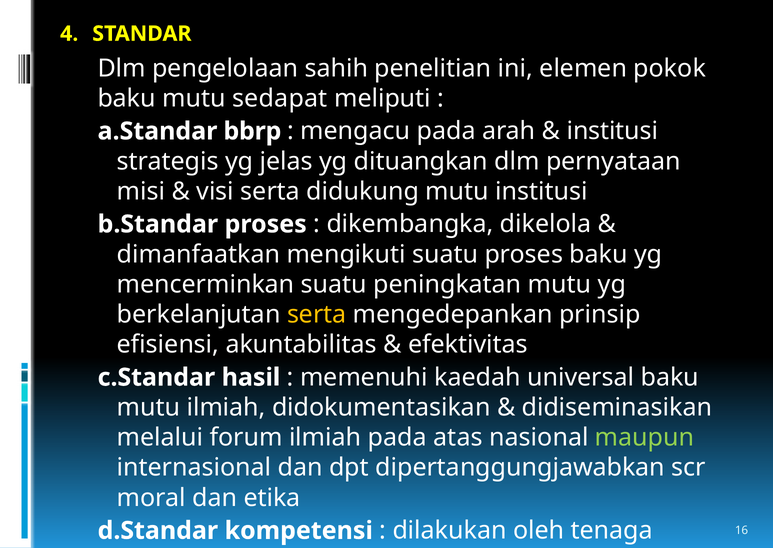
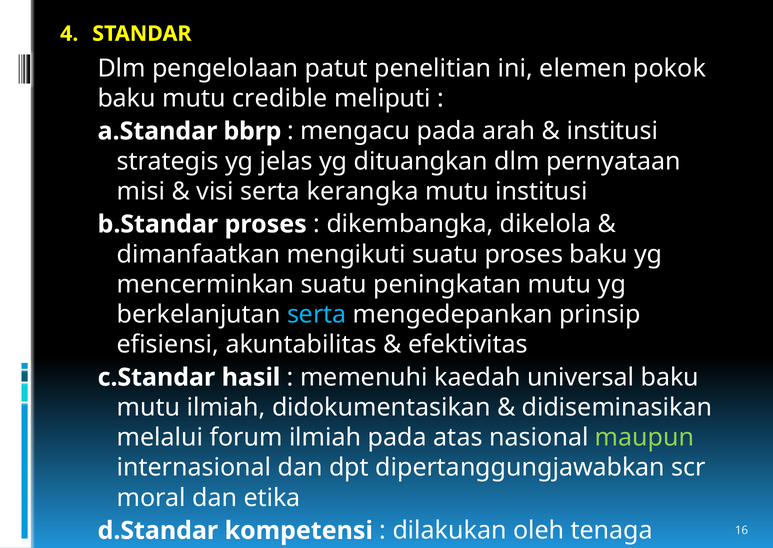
sahih: sahih -> patut (336, 68)
sedapat: sedapat -> credible (280, 98)
didukung: didukung -> kerangka (363, 191)
serta colour: yellow -> light blue (317, 314)
